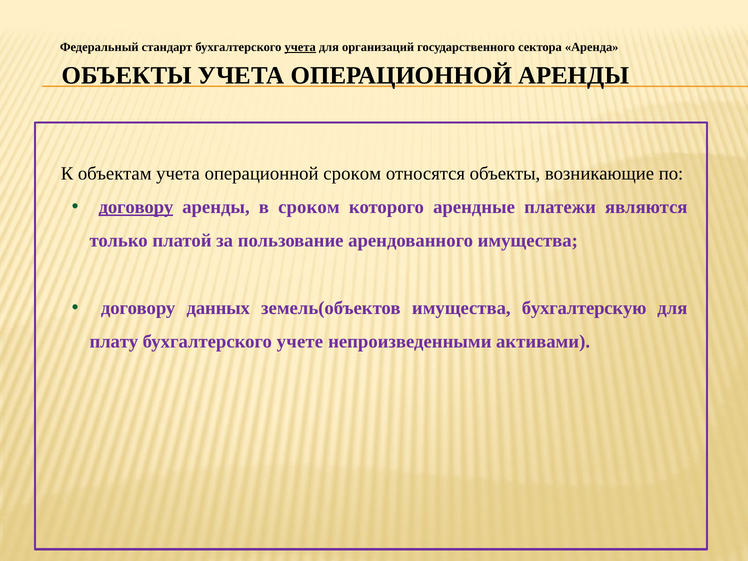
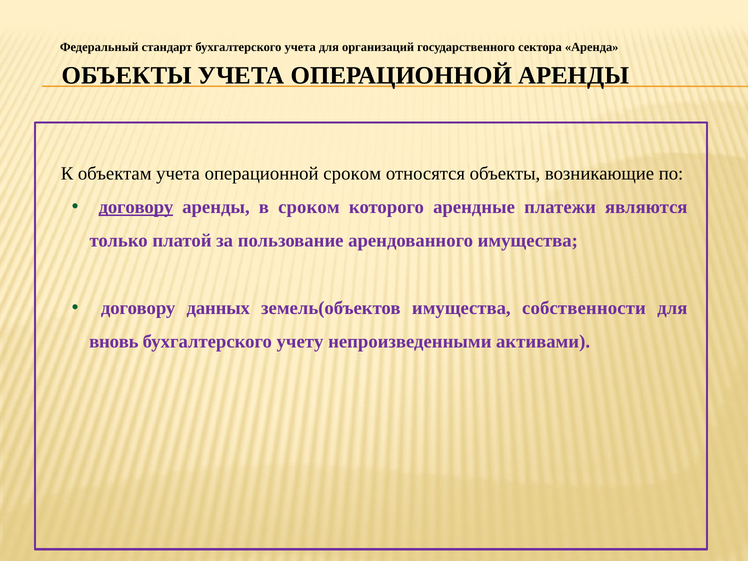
учета underline: present -> none (300, 47)
бухгалтерскую: бухгалтерскую -> собственности (584, 308)
плату: плату -> вновь (114, 342)
учете: учете -> учету (300, 342)
